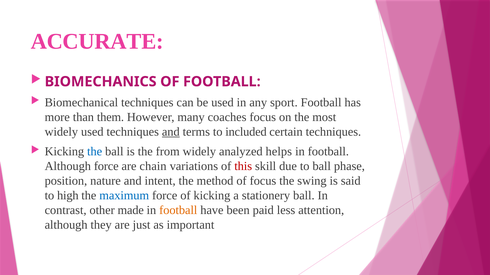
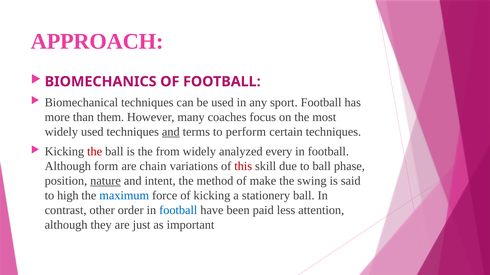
ACCURATE: ACCURATE -> APPROACH (97, 41)
included: included -> perform (246, 132)
the colour: blue -> red (95, 152)
helps: helps -> every (279, 152)
Although force: force -> form (106, 167)
nature underline: none -> present (106, 181)
of focus: focus -> make (263, 181)
made: made -> order (131, 211)
football colour: orange -> blue (178, 211)
